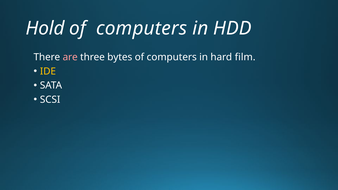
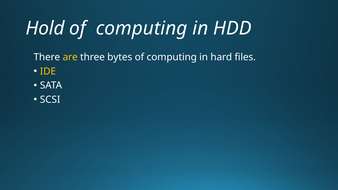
computers: computers -> computing (142, 28)
are colour: pink -> yellow (70, 57)
computers: computers -> computing (172, 57)
film: film -> files (245, 57)
